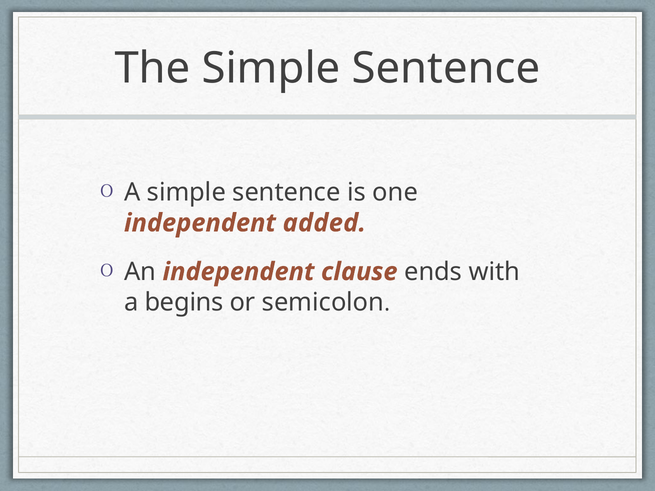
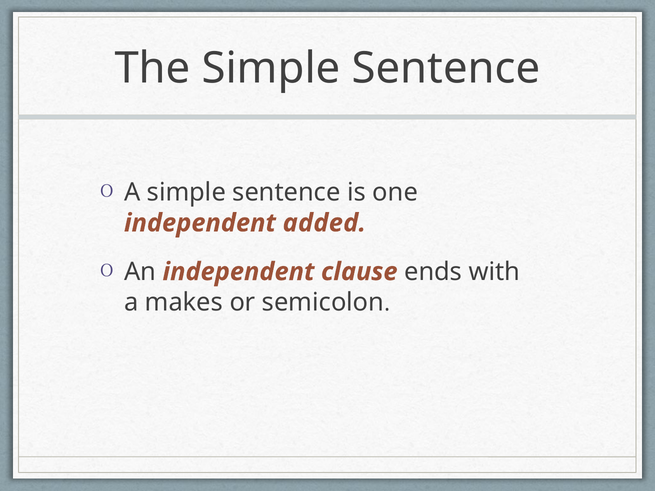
begins: begins -> makes (184, 302)
